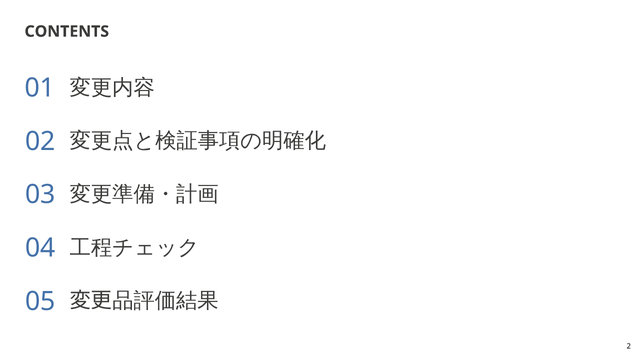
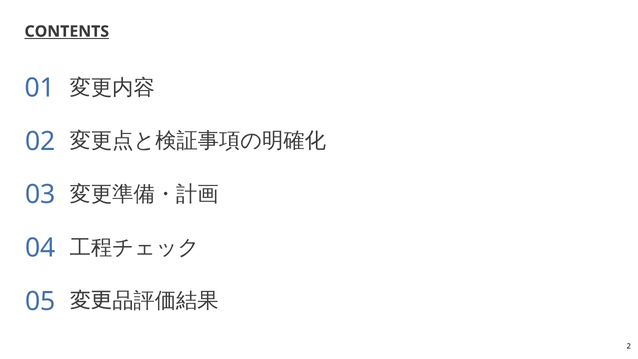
CONTENTS underline: none -> present (67, 31)
